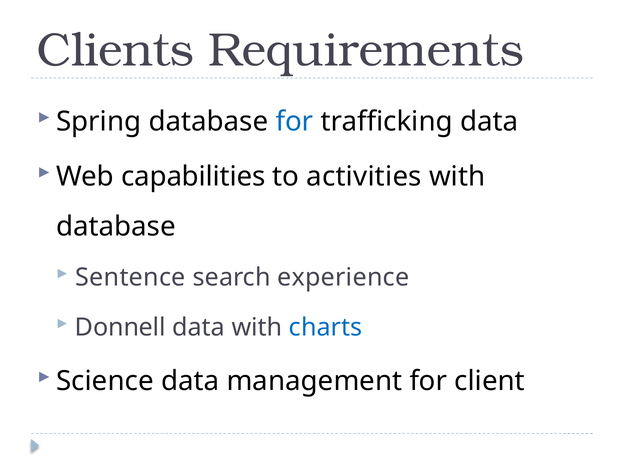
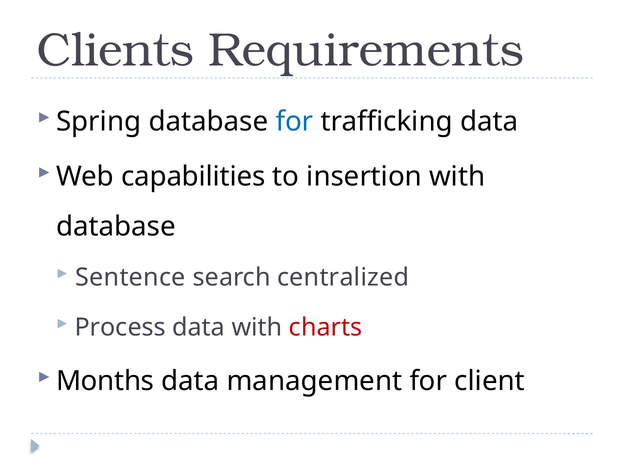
activities: activities -> insertion (364, 177)
experience: experience -> centralized (343, 278)
Donnell: Donnell -> Process (120, 327)
charts colour: blue -> red (326, 327)
Science: Science -> Months (105, 381)
